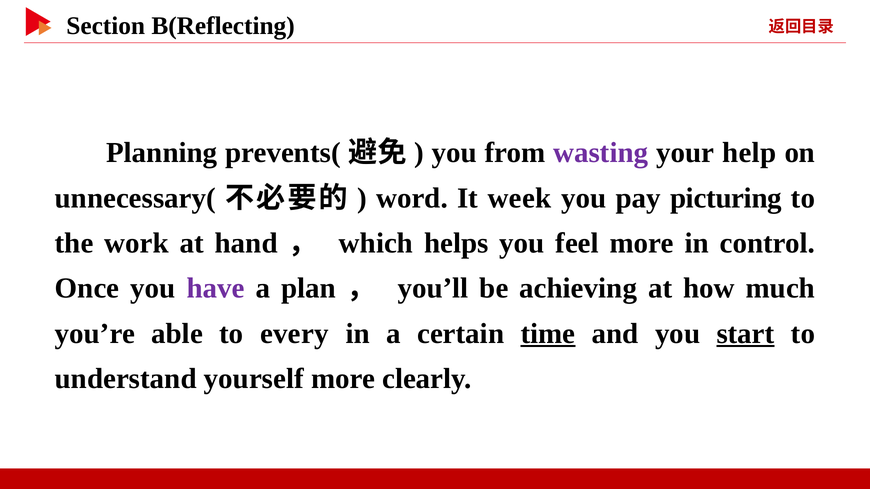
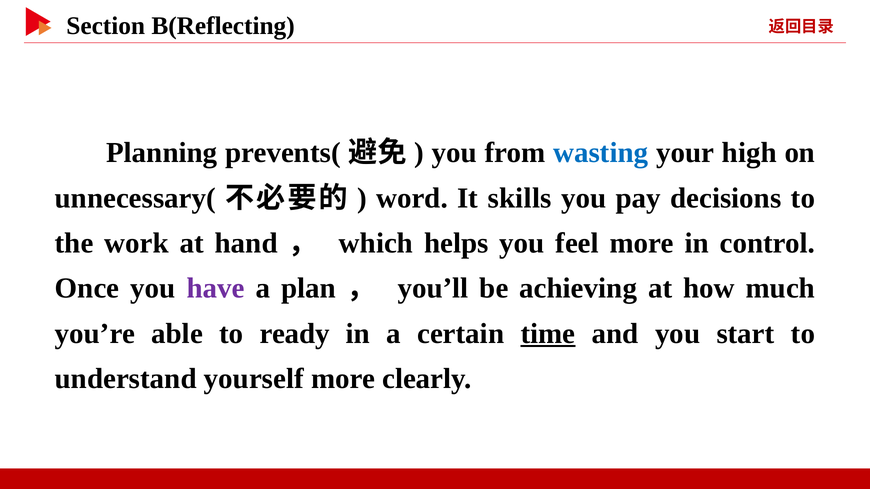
wasting colour: purple -> blue (601, 153)
help: help -> high (749, 153)
week: week -> skills (520, 198)
picturing: picturing -> decisions (726, 198)
every: every -> ready (295, 334)
start underline: present -> none (746, 334)
